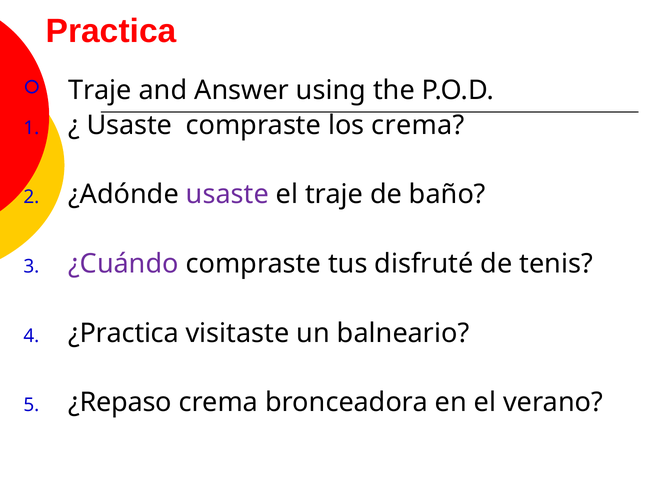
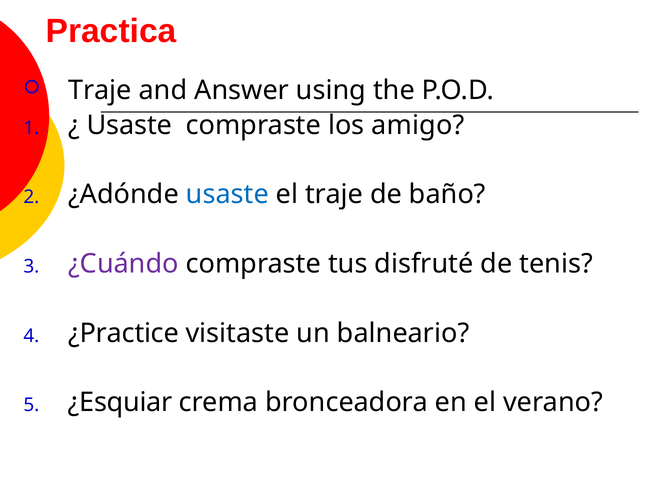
los crema: crema -> amigo (418, 125)
usaste colour: purple -> blue (227, 195)
¿Practica: ¿Practica -> ¿Practice (124, 333)
¿Repaso: ¿Repaso -> ¿Esquiar (120, 402)
